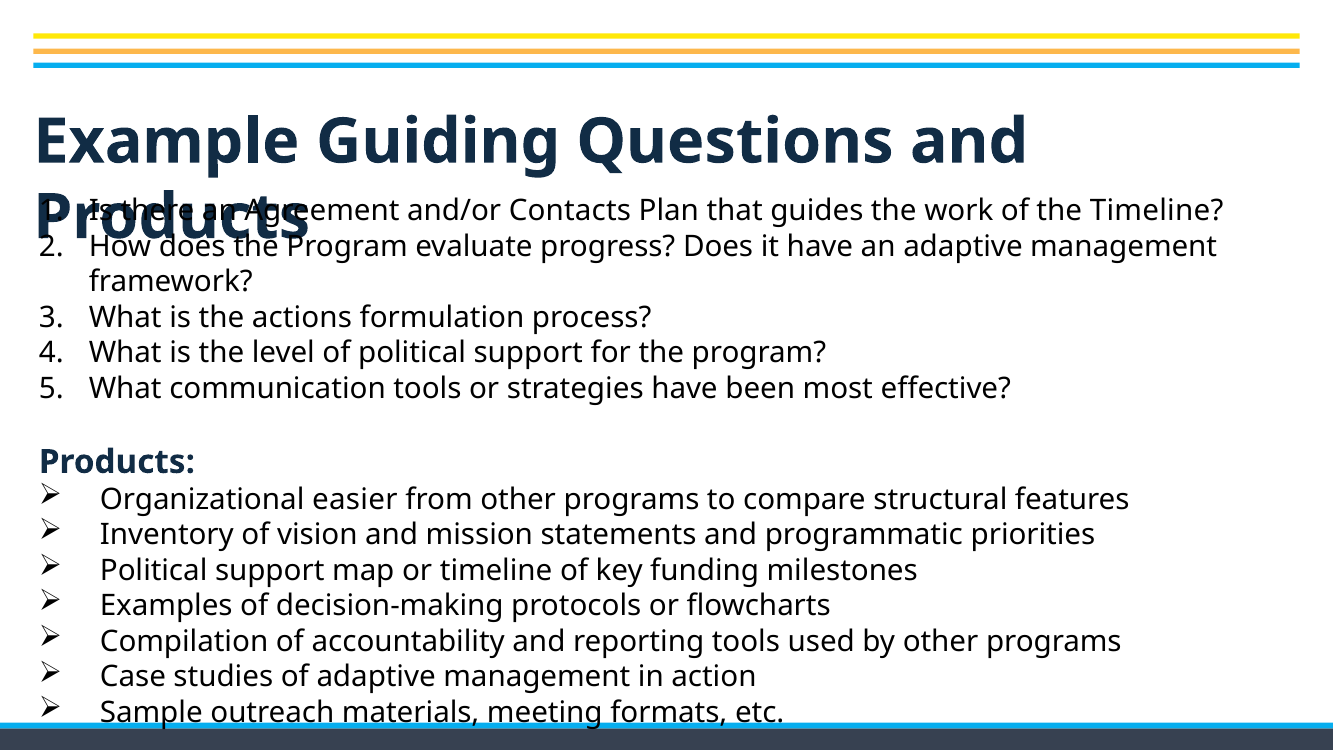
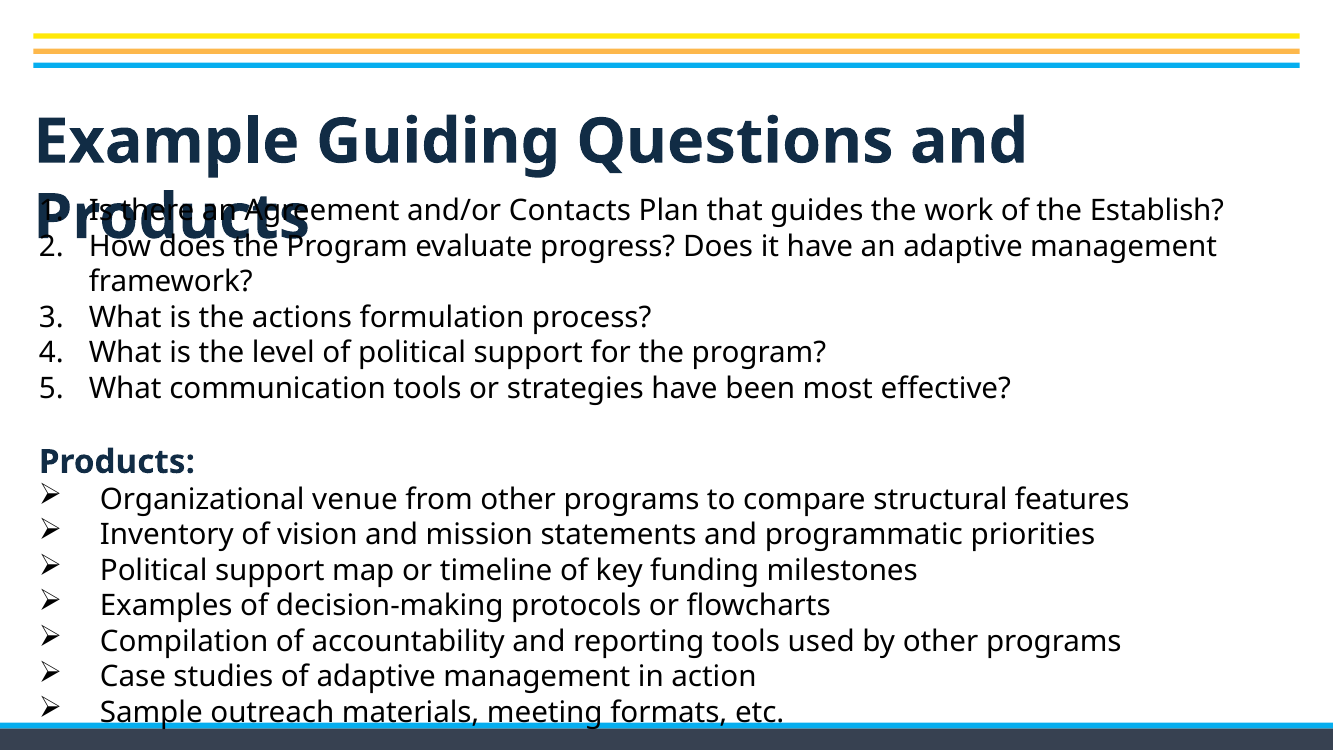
the Timeline: Timeline -> Establish (1157, 211)
easier: easier -> venue (355, 499)
